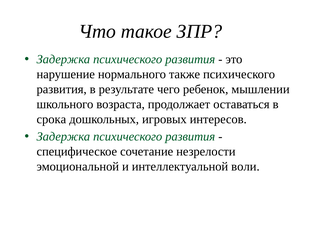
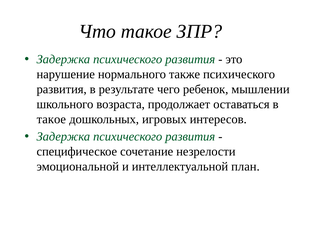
срока: срока -> такое (51, 119)
воли: воли -> план (245, 166)
